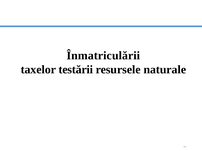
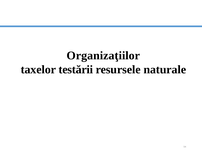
Înmatriculării: Înmatriculării -> Organizaţiilor (103, 56)
